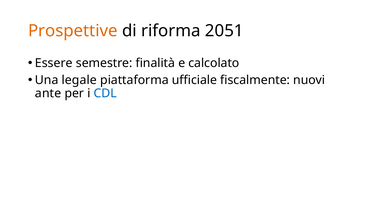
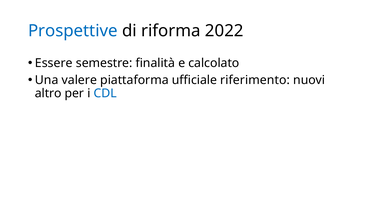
Prospettive colour: orange -> blue (73, 31)
2051: 2051 -> 2022 (224, 31)
legale: legale -> valere (79, 80)
fiscalmente: fiscalmente -> riferimento (255, 80)
ante: ante -> altro (48, 93)
